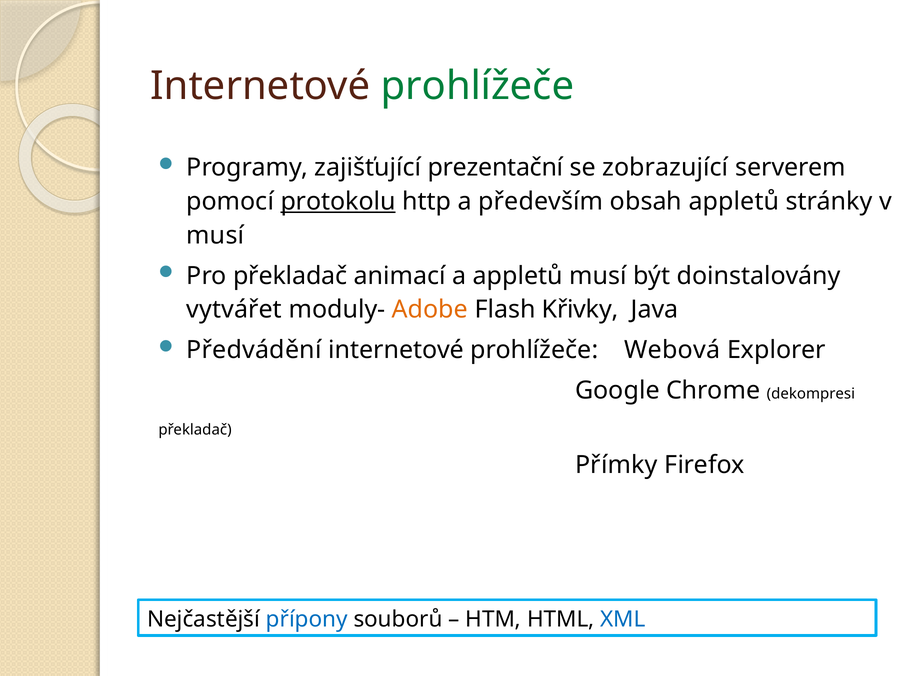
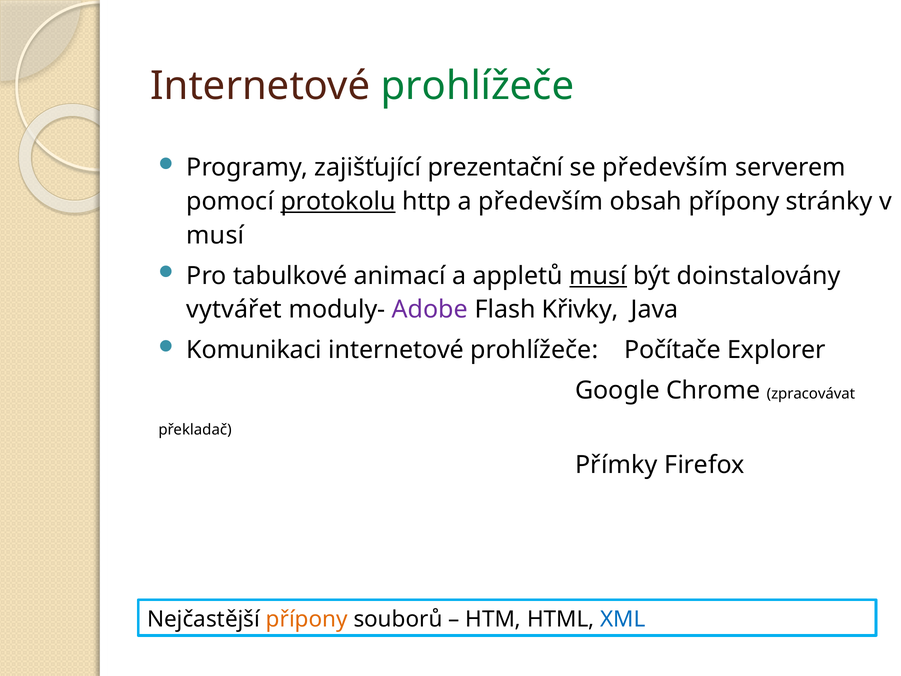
se zobrazující: zobrazující -> především (665, 168)
obsah appletů: appletů -> přípony (734, 201)
Pro překladač: překladač -> tabulkové (290, 276)
musí underline: none -> present (598, 276)
Adobe colour: orange -> purple (430, 309)
Předvádění: Předvádění -> Komunikaci (254, 350)
Webová: Webová -> Počítače (673, 350)
dekompresi: dekompresi -> zpracovávat (811, 394)
přípony colour: blue -> orange (307, 619)
